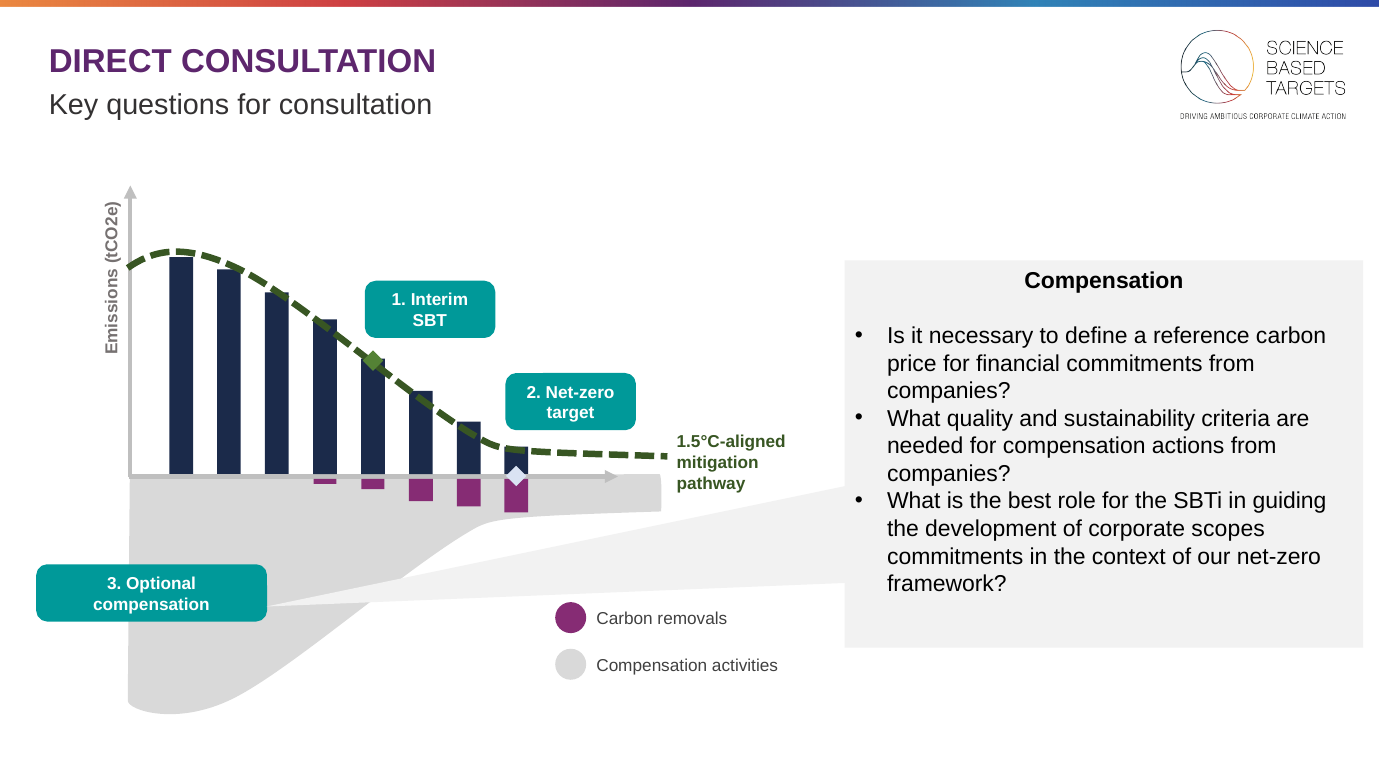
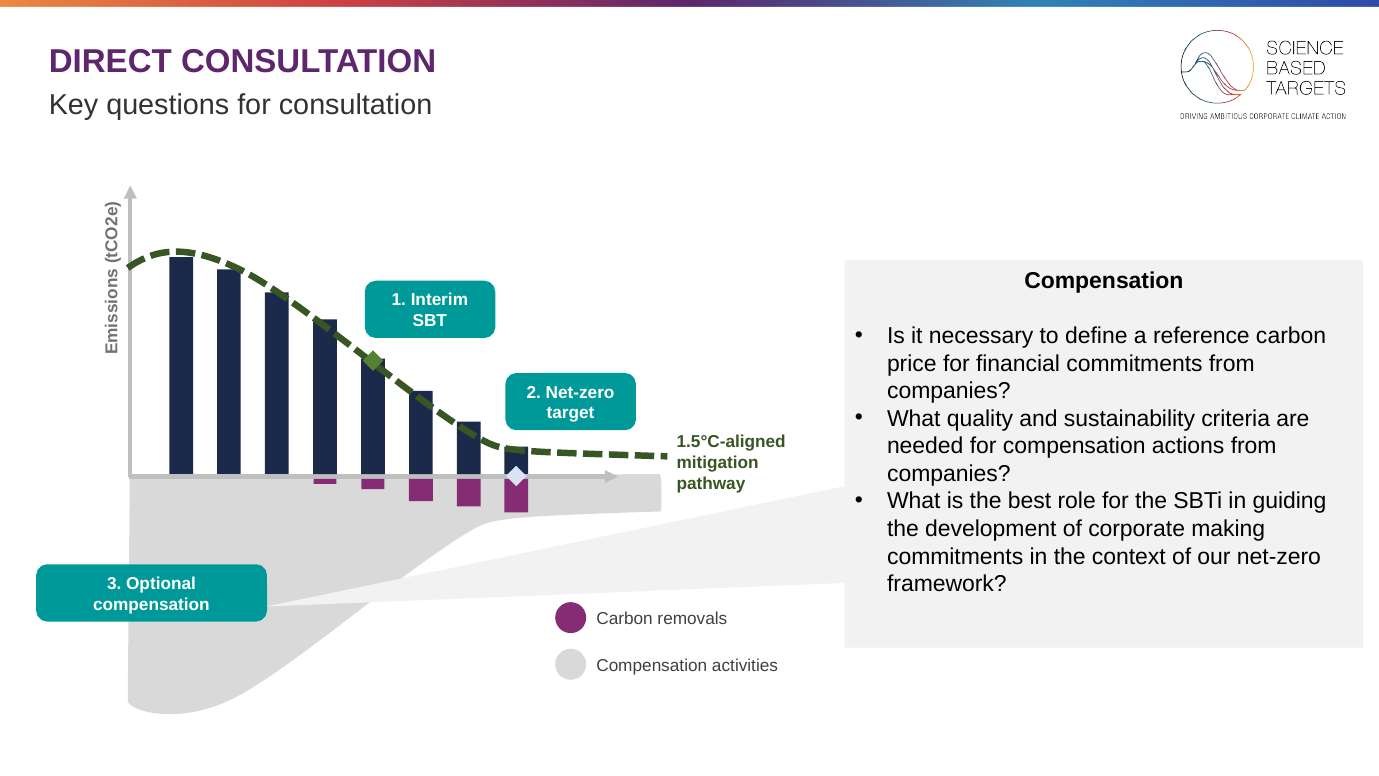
scopes: scopes -> making (1228, 529)
